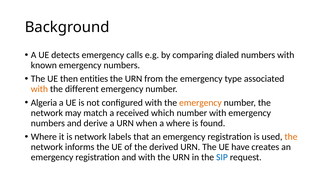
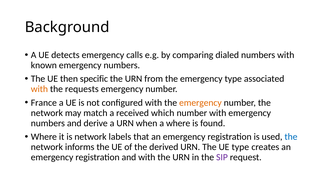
entities: entities -> specific (94, 79)
different: different -> requests (82, 89)
Algeria: Algeria -> France (44, 103)
the colour: orange -> blue (291, 137)
UE have: have -> type (240, 147)
SIP colour: blue -> purple (222, 157)
